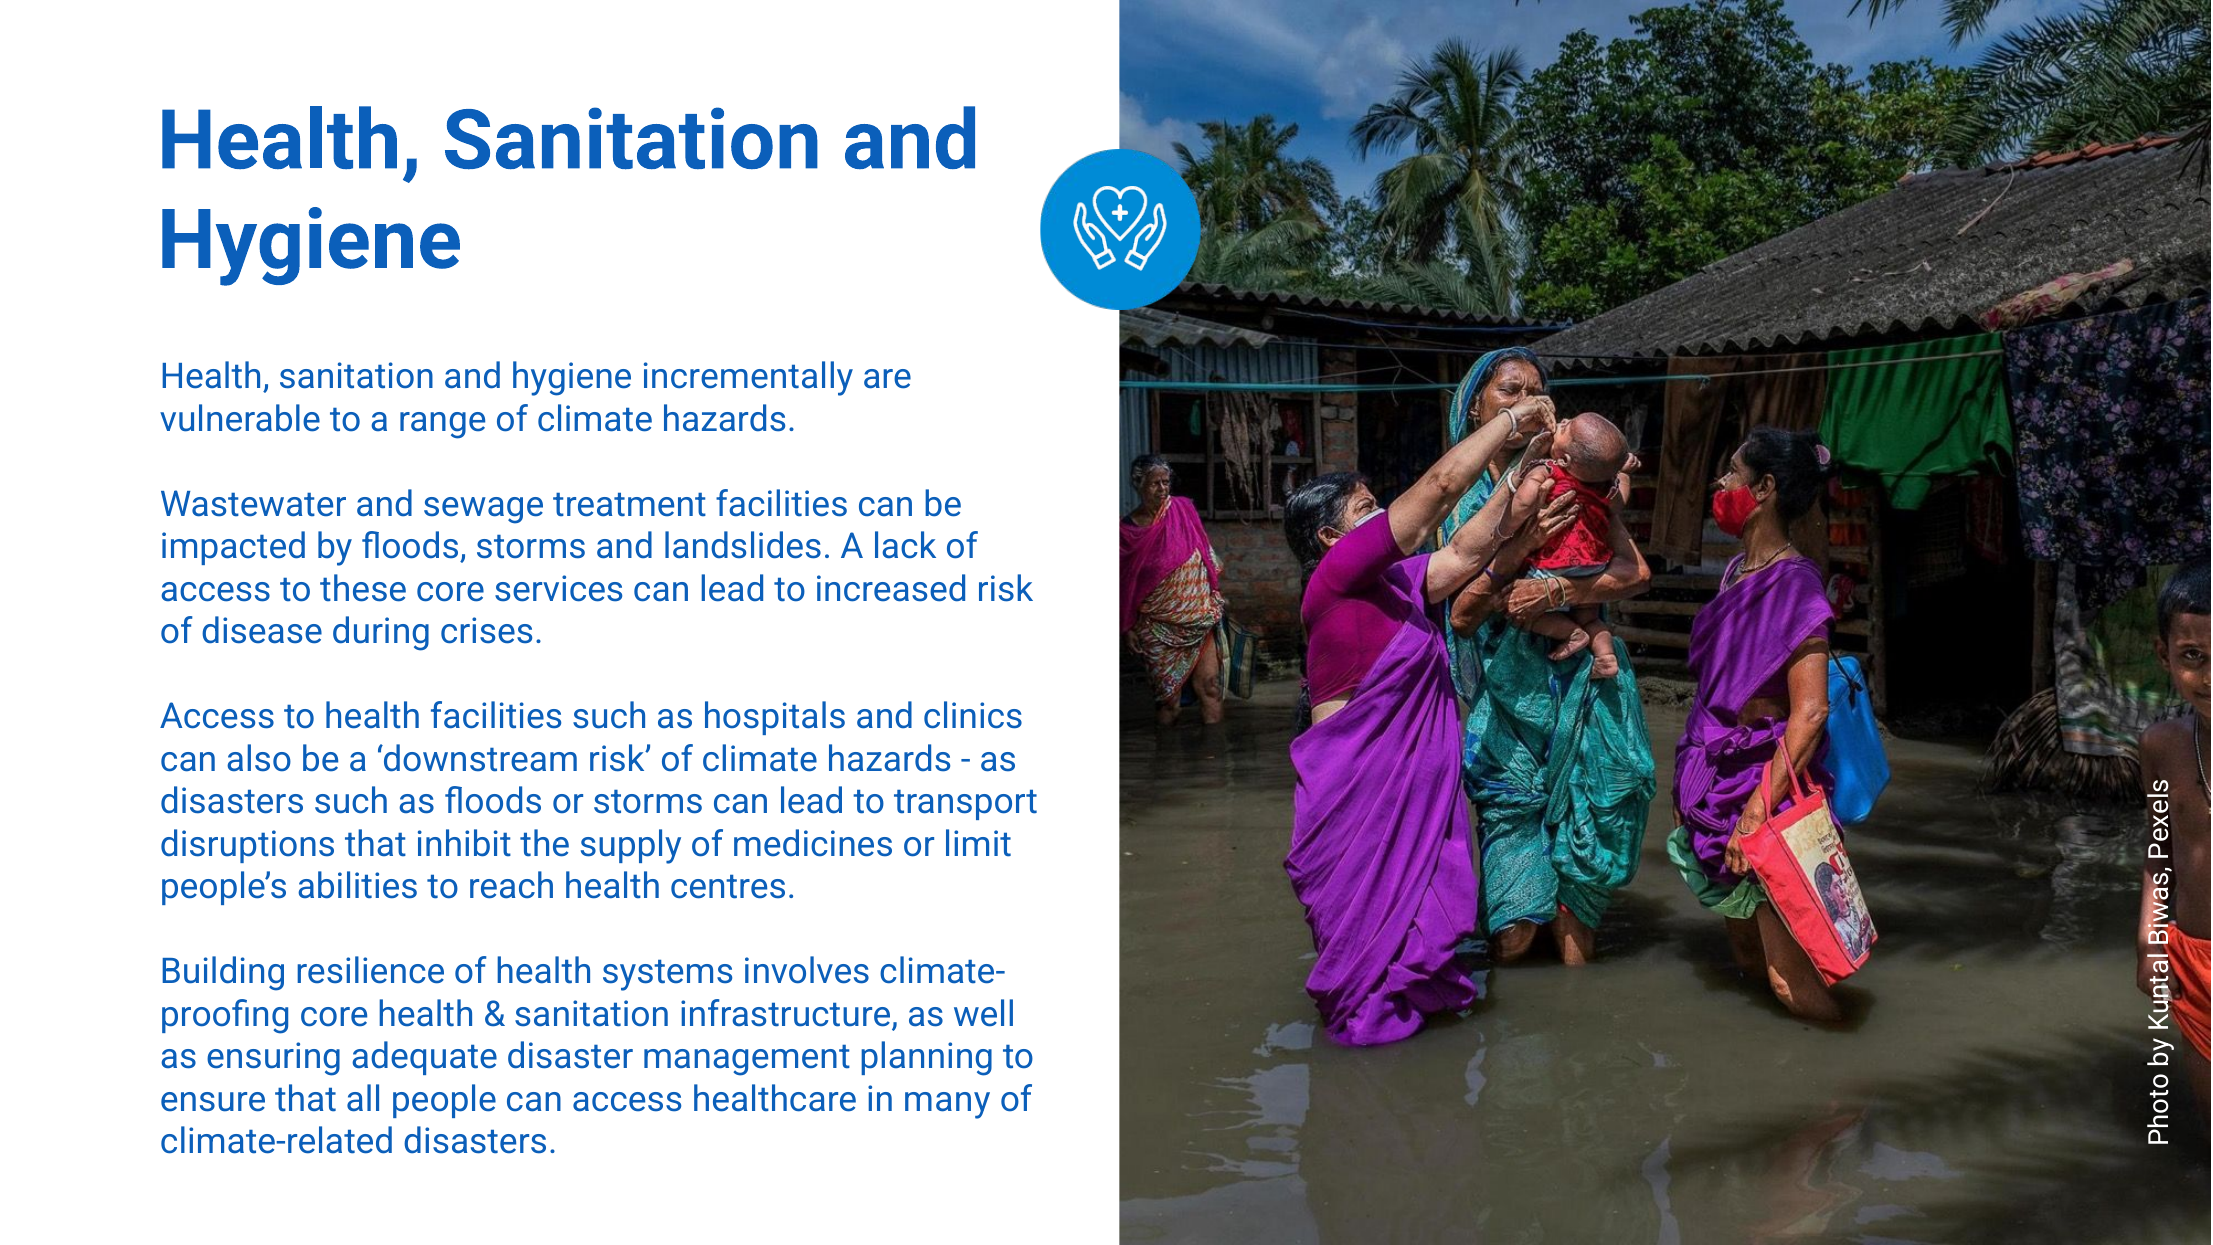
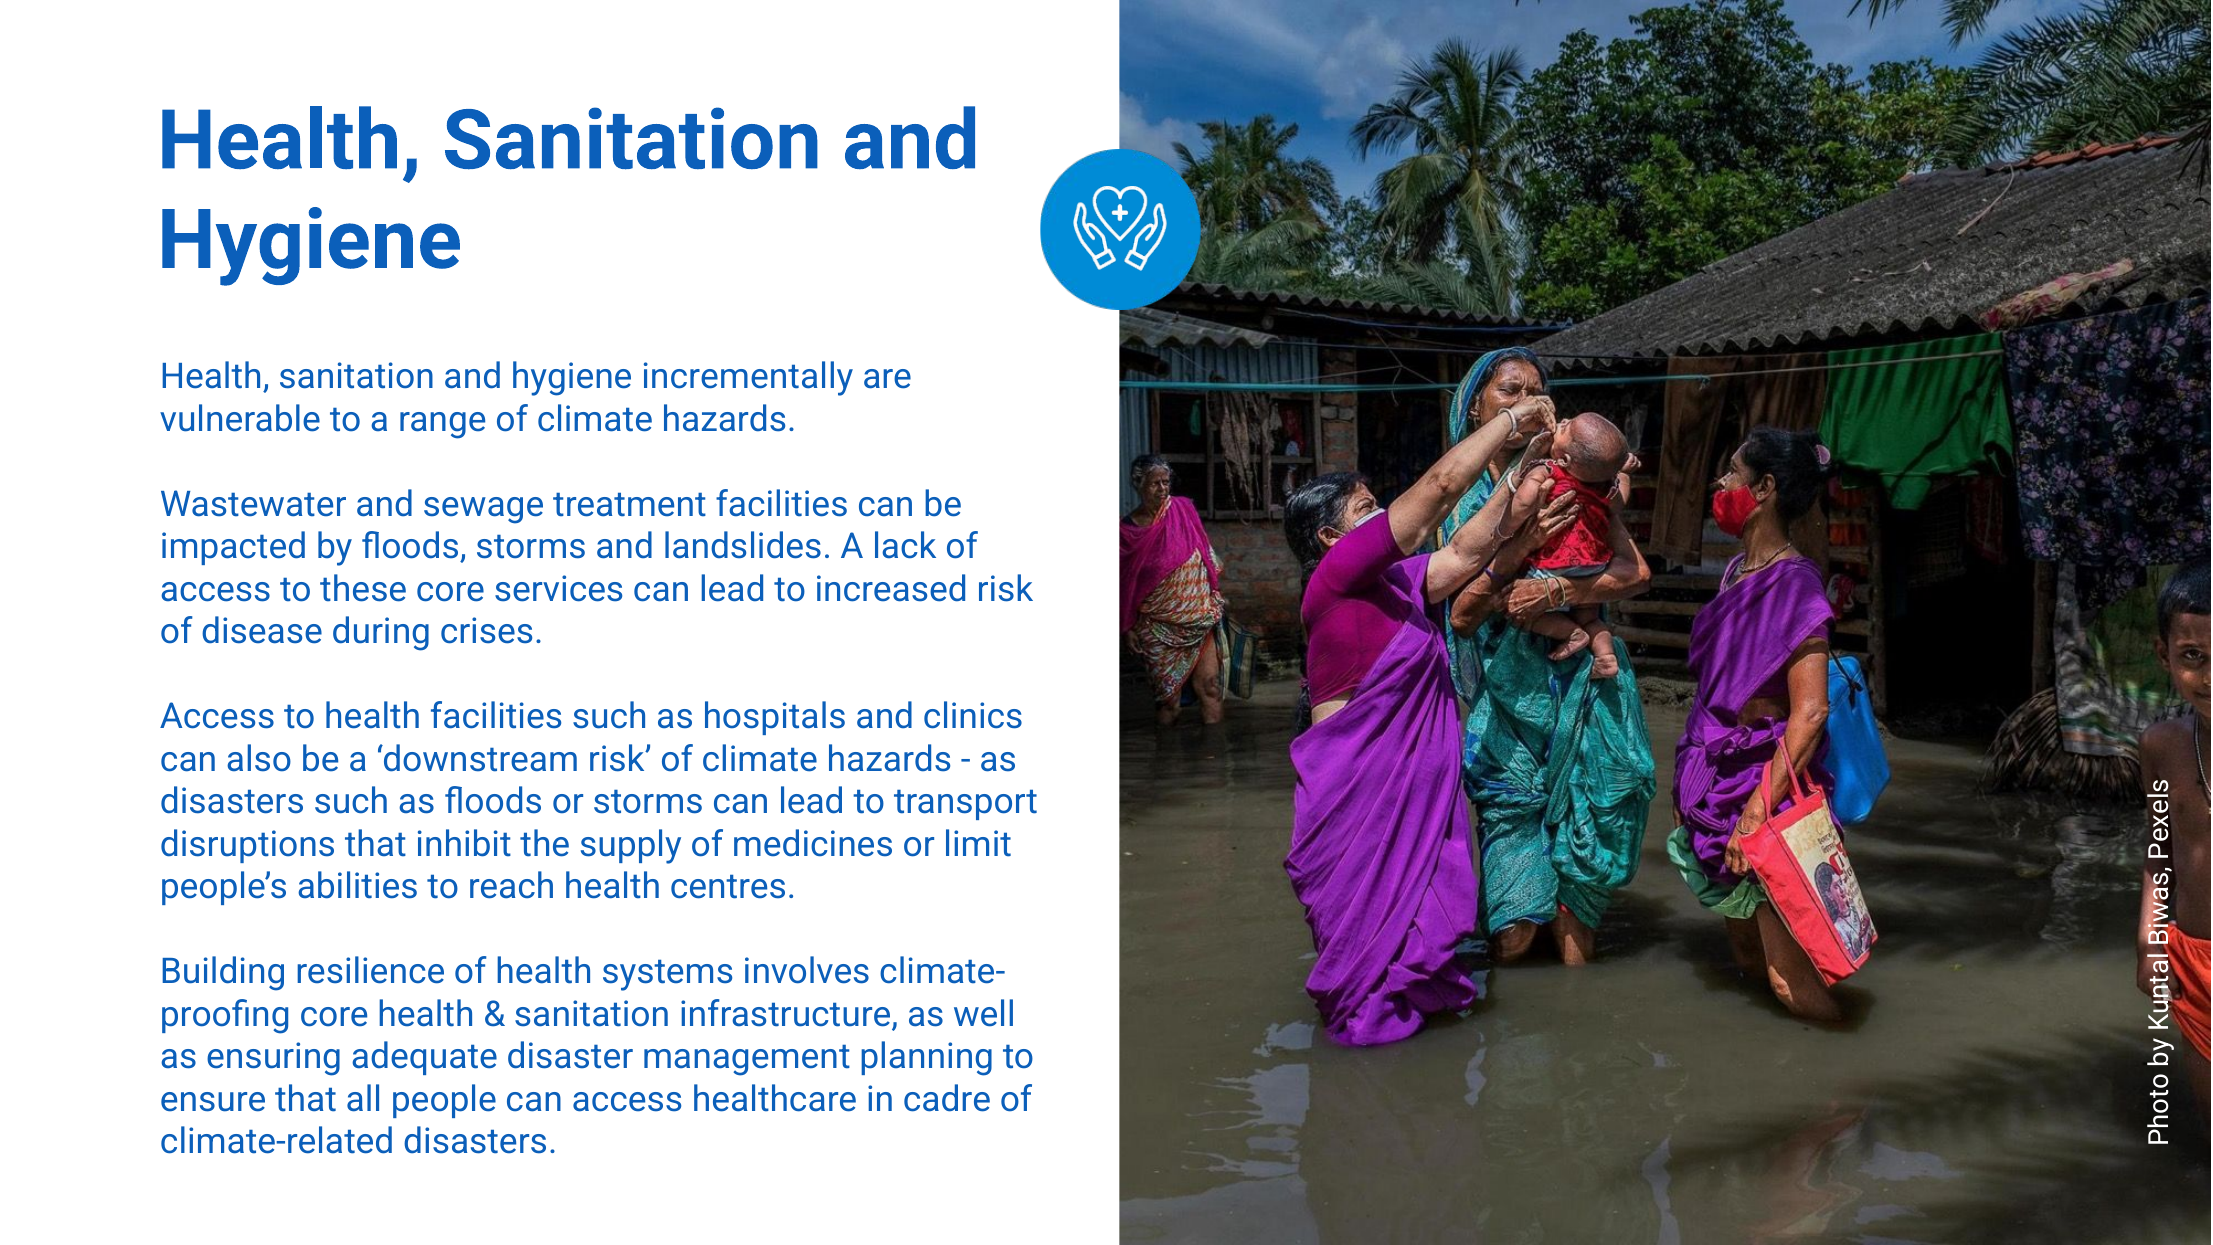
many: many -> cadre (947, 1099)
